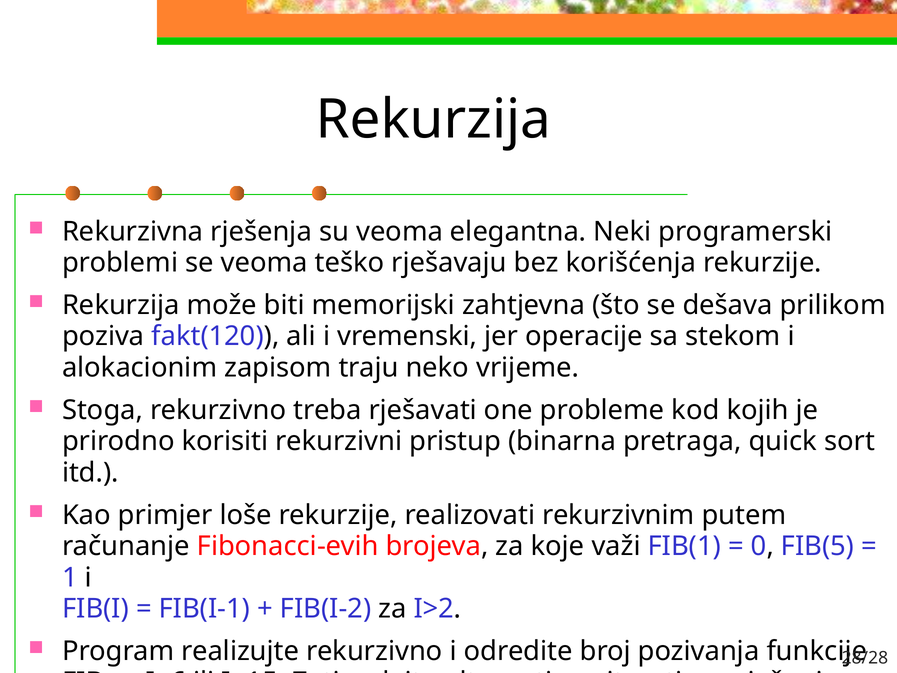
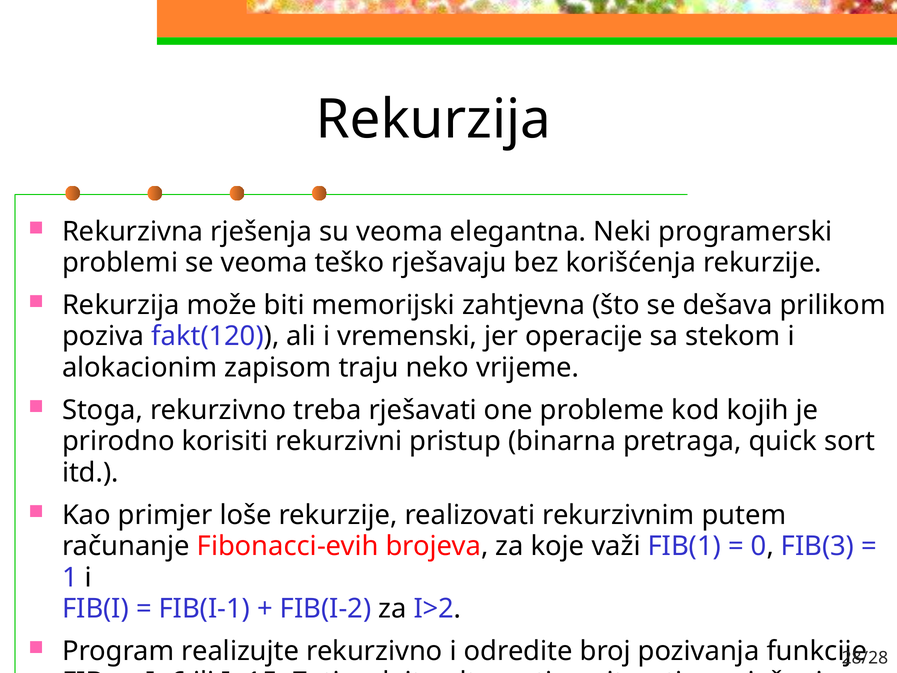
FIB(5: FIB(5 -> FIB(3 (818, 546)
